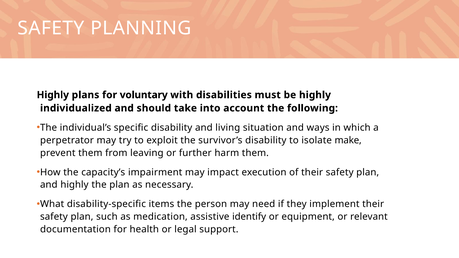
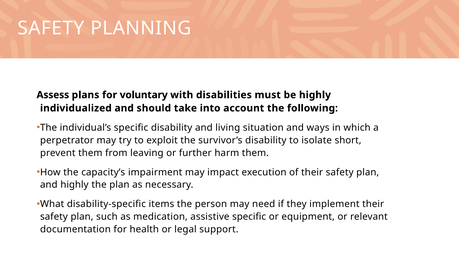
Highly: Highly -> Assess (53, 95)
make: make -> short (348, 140)
assistive identify: identify -> specific (249, 217)
